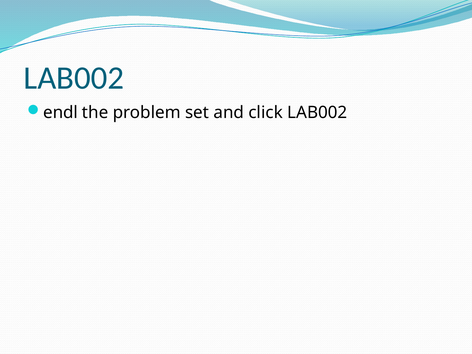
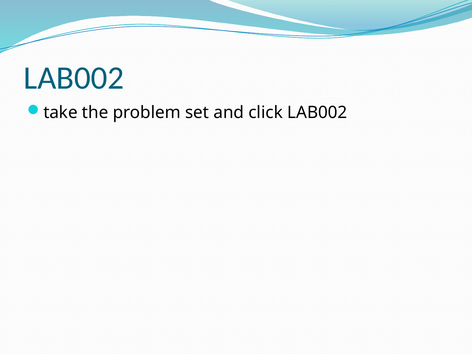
endl: endl -> take (60, 113)
